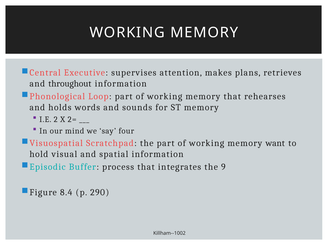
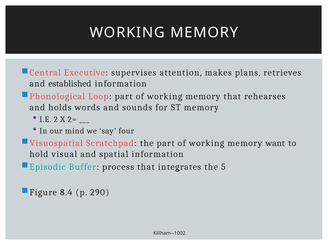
throughout: throughout -> established (70, 84)
9: 9 -> 5 (223, 167)
